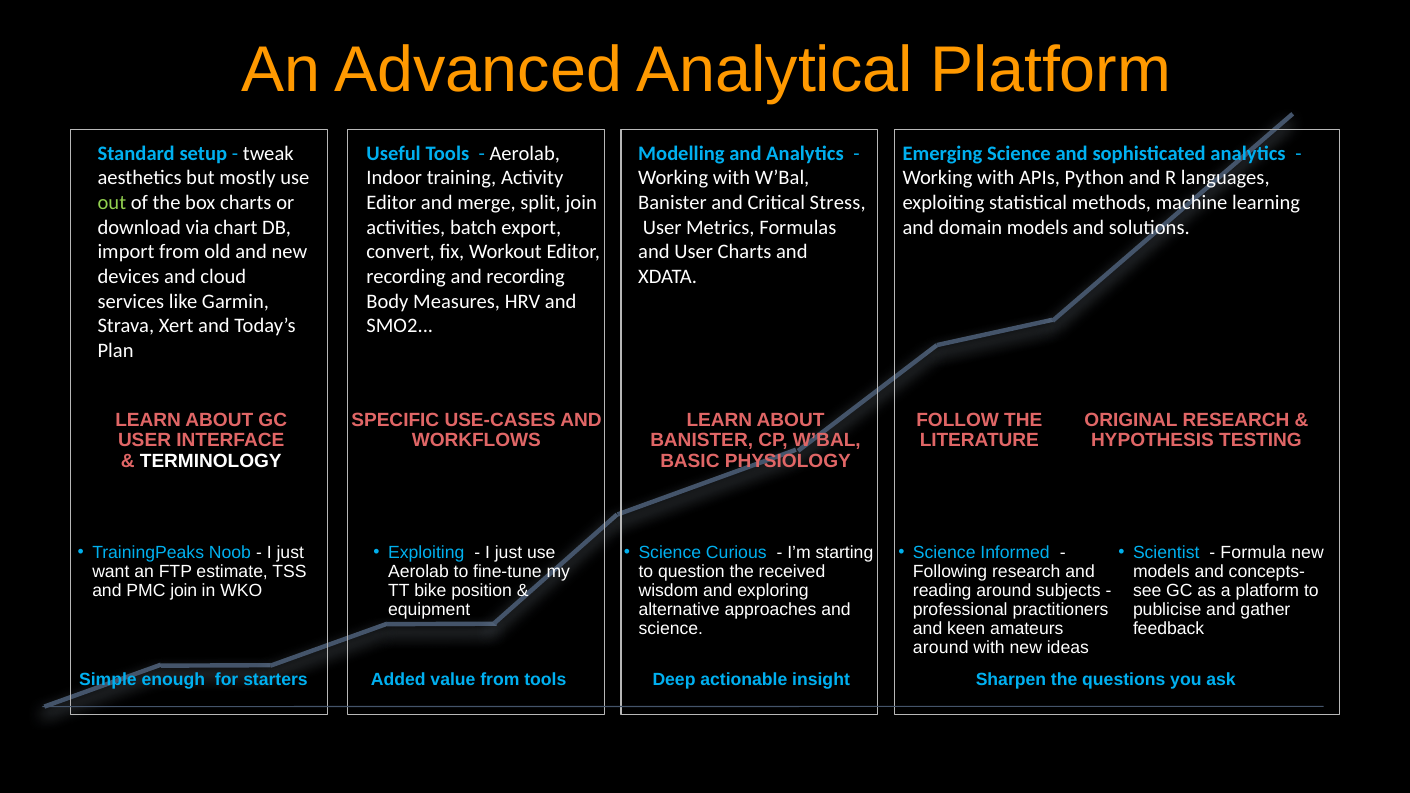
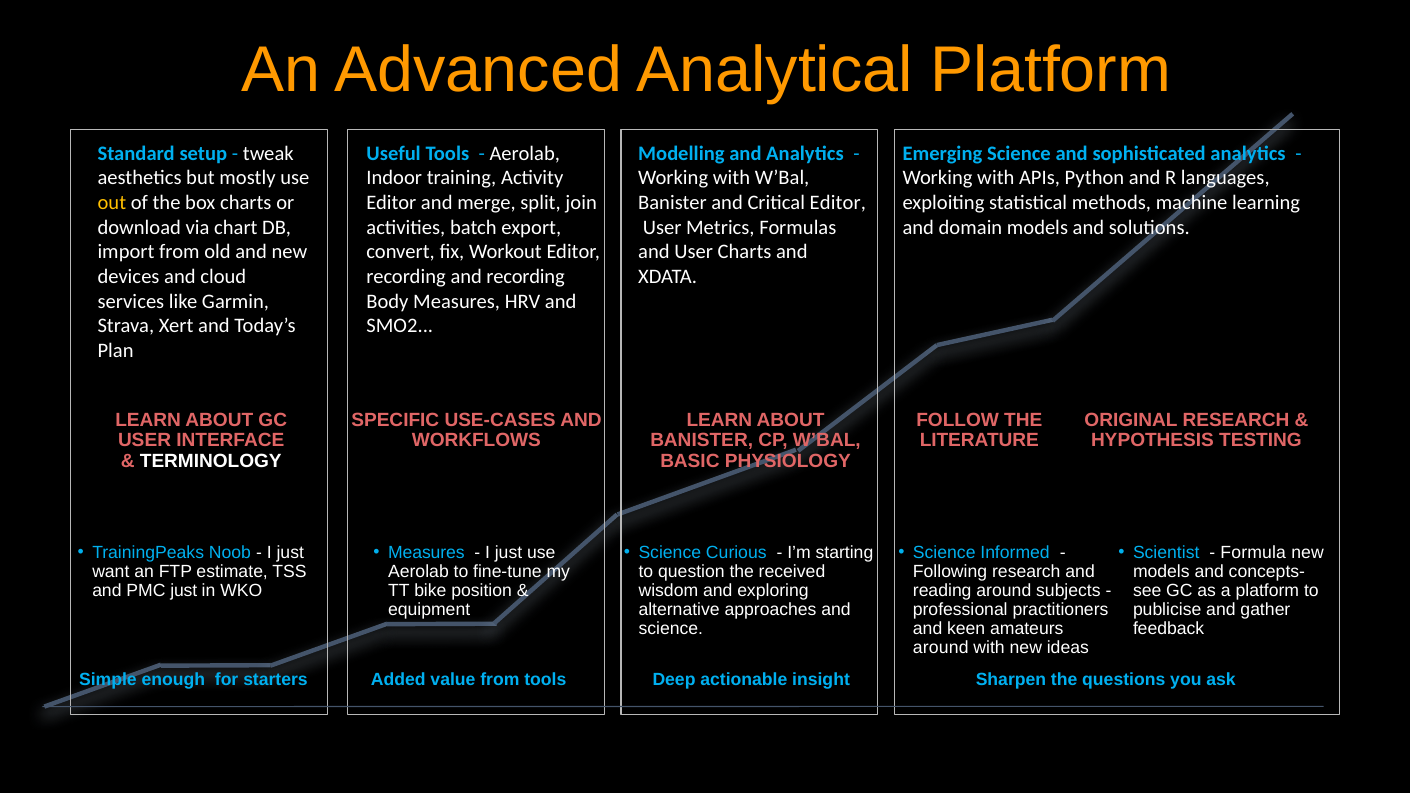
out colour: light green -> yellow (112, 203)
Critical Stress: Stress -> Editor (838, 203)
Exploiting: Exploiting -> Measures (426, 552)
PMC join: join -> just (184, 591)
